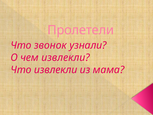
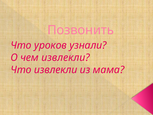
Пролетели: Пролетели -> Позвонить (81, 30)
звонок: звонок -> уроков (50, 45)
